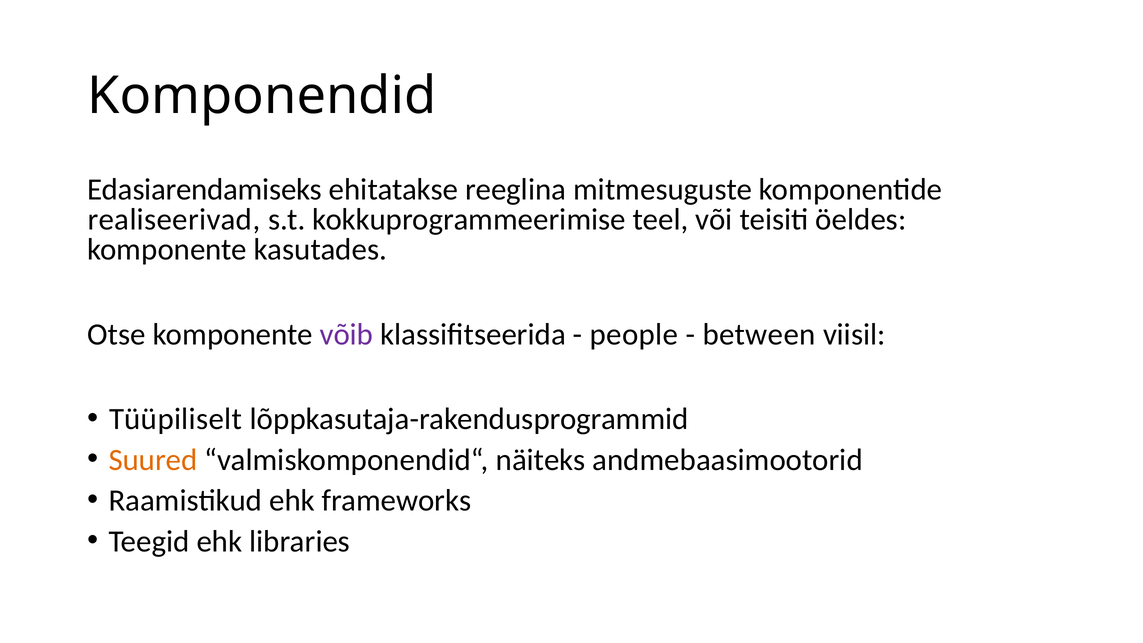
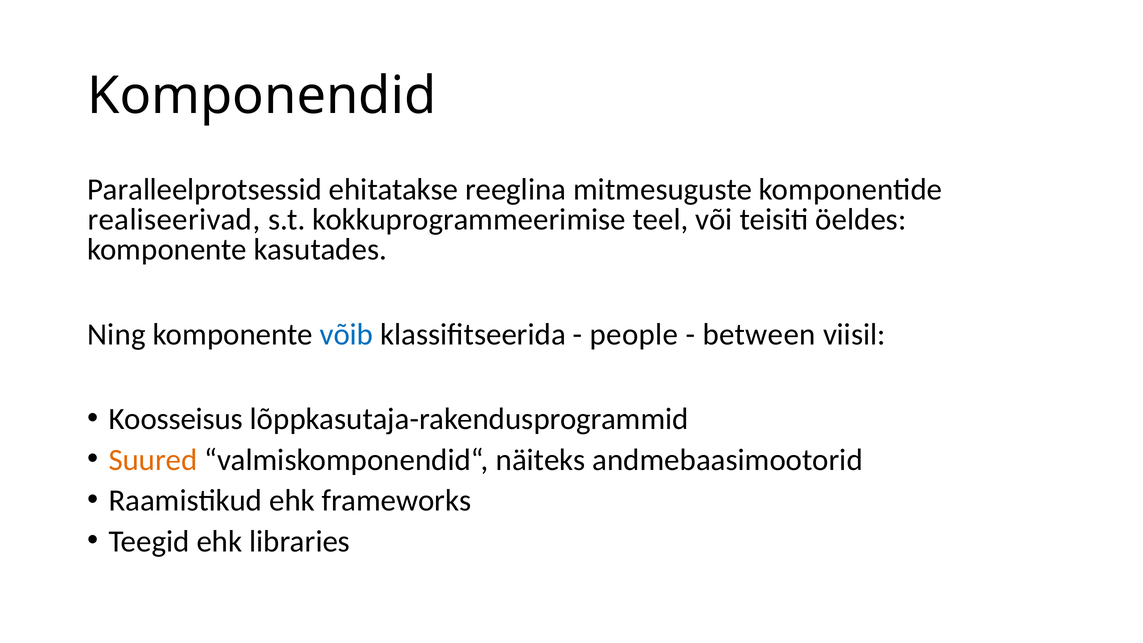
Edasiarendamiseks: Edasiarendamiseks -> Paralleelprotsessid (205, 189)
Otse: Otse -> Ning (116, 334)
võib colour: purple -> blue (346, 334)
Tüüpiliselt: Tüüpiliselt -> Koosseisus (176, 419)
